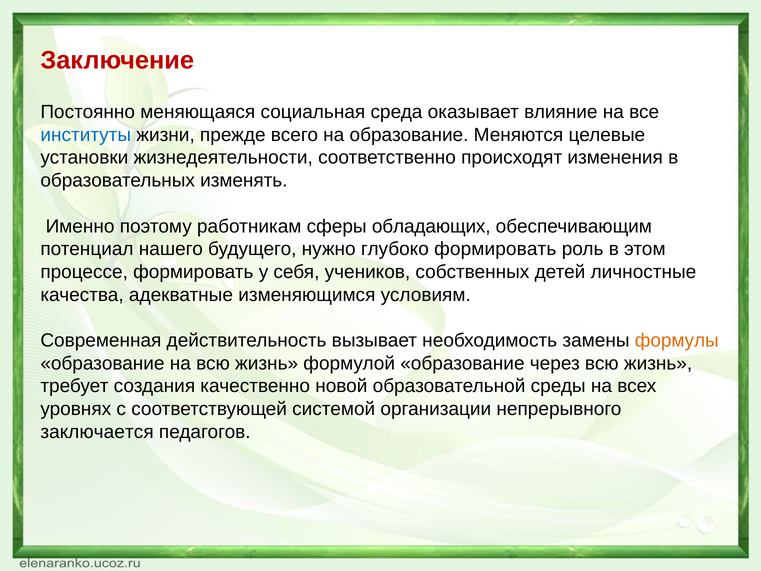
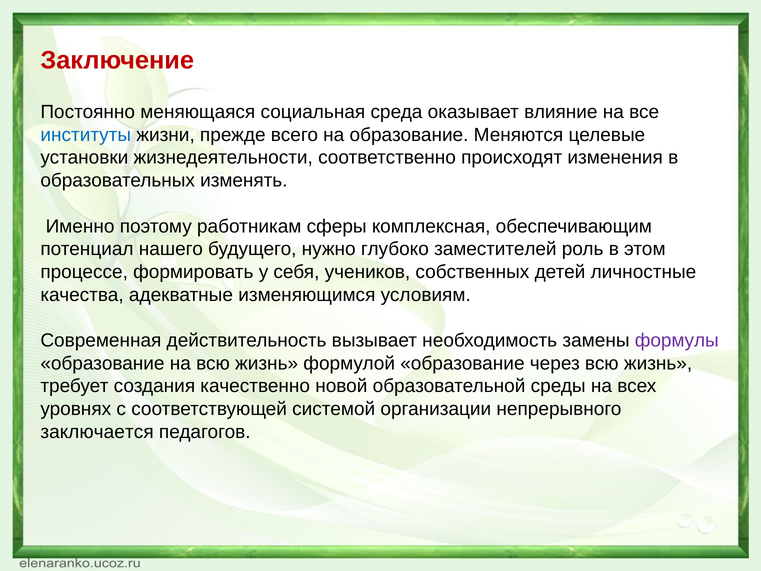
обладающих: обладающих -> комплексная (431, 226)
глубоко формировать: формировать -> заместителей (495, 249)
формулы colour: orange -> purple (677, 340)
